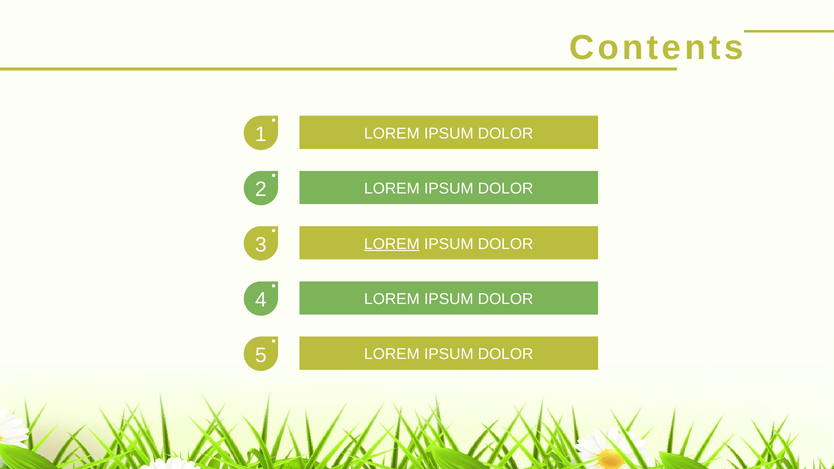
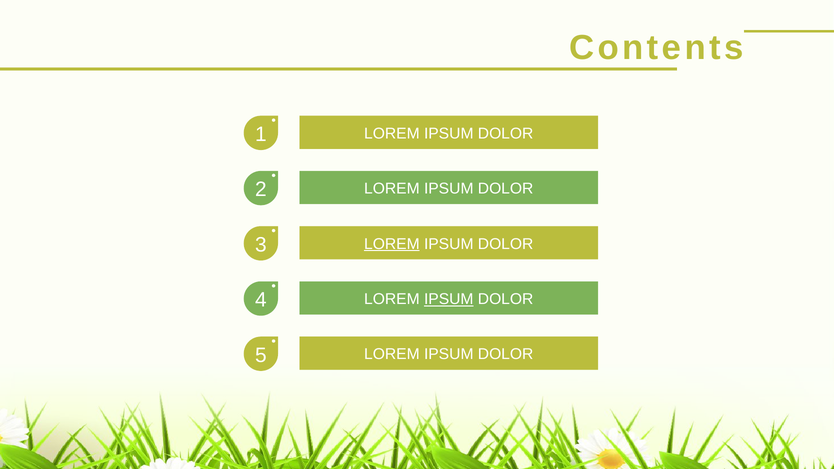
IPSUM underline: none -> present (449, 299)
